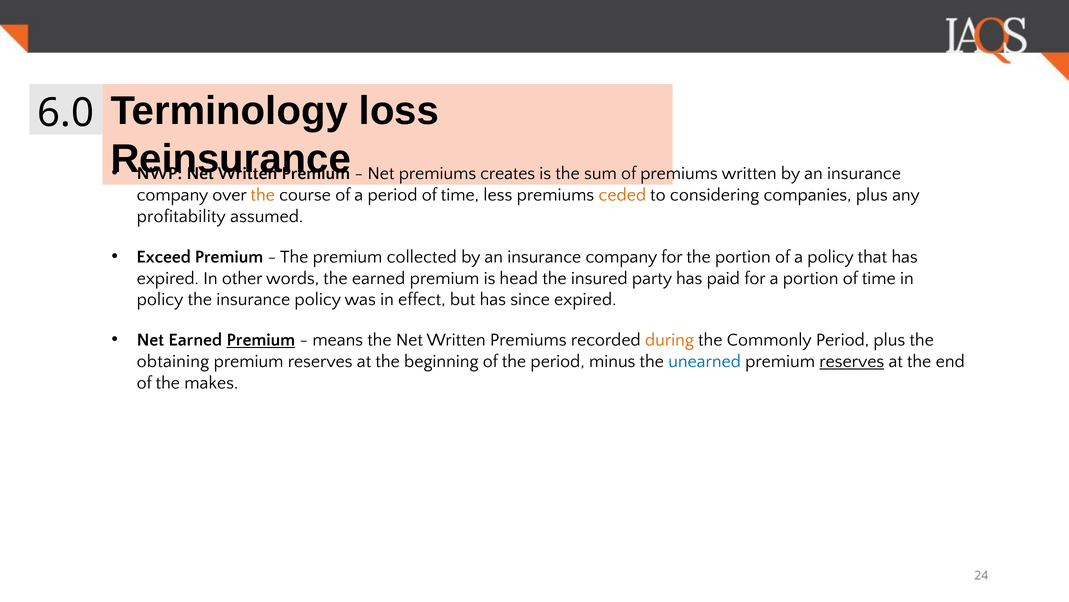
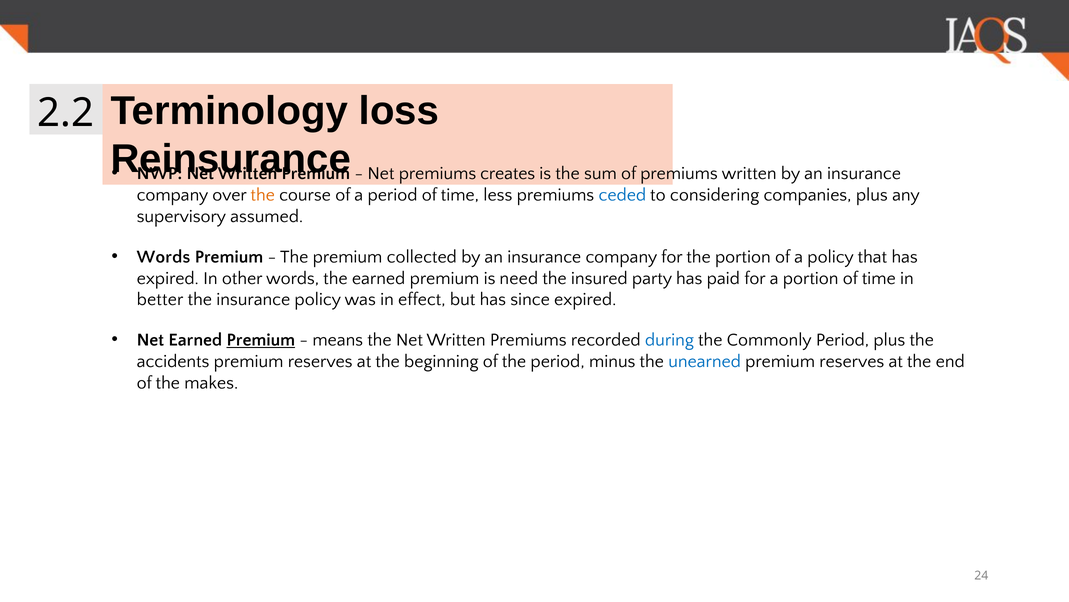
6.0: 6.0 -> 2.2 (66, 113)
ceded colour: orange -> blue (622, 195)
profitability: profitability -> supervisory (181, 216)
Exceed: Exceed -> Words (163, 256)
head: head -> need (519, 278)
policy: policy -> better (160, 299)
during colour: orange -> blue (669, 340)
obtaining: obtaining -> accidents (173, 361)
reserves underline: present -> none (852, 361)
